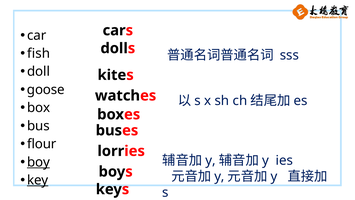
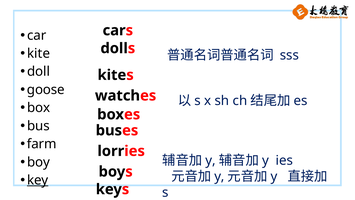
fish: fish -> kite (39, 53)
flour: flour -> farm (42, 144)
boy underline: present -> none (38, 162)
